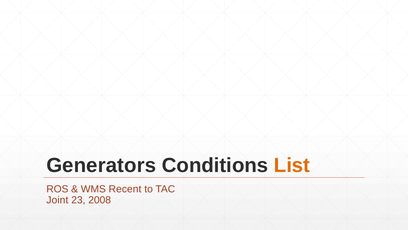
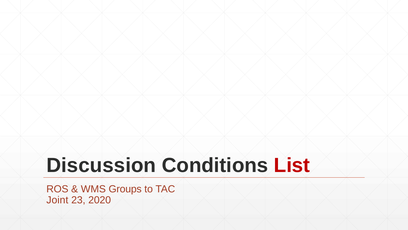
Generators: Generators -> Discussion (101, 165)
List colour: orange -> red (292, 165)
Recent: Recent -> Groups (125, 189)
2008: 2008 -> 2020 (100, 200)
